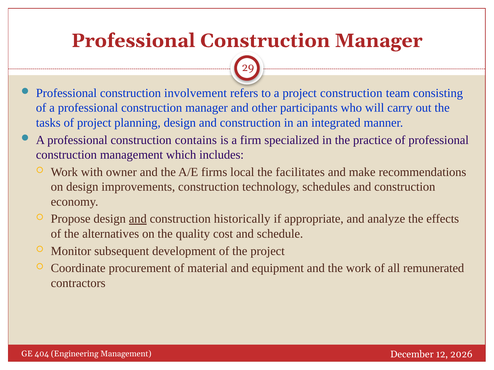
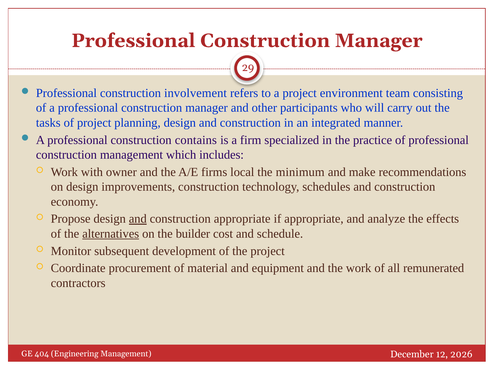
project construction: construction -> environment (351, 93)
facilitates: facilitates -> minimum (300, 172)
construction historically: historically -> appropriate (242, 219)
alternatives underline: none -> present (111, 234)
quality: quality -> builder (193, 234)
